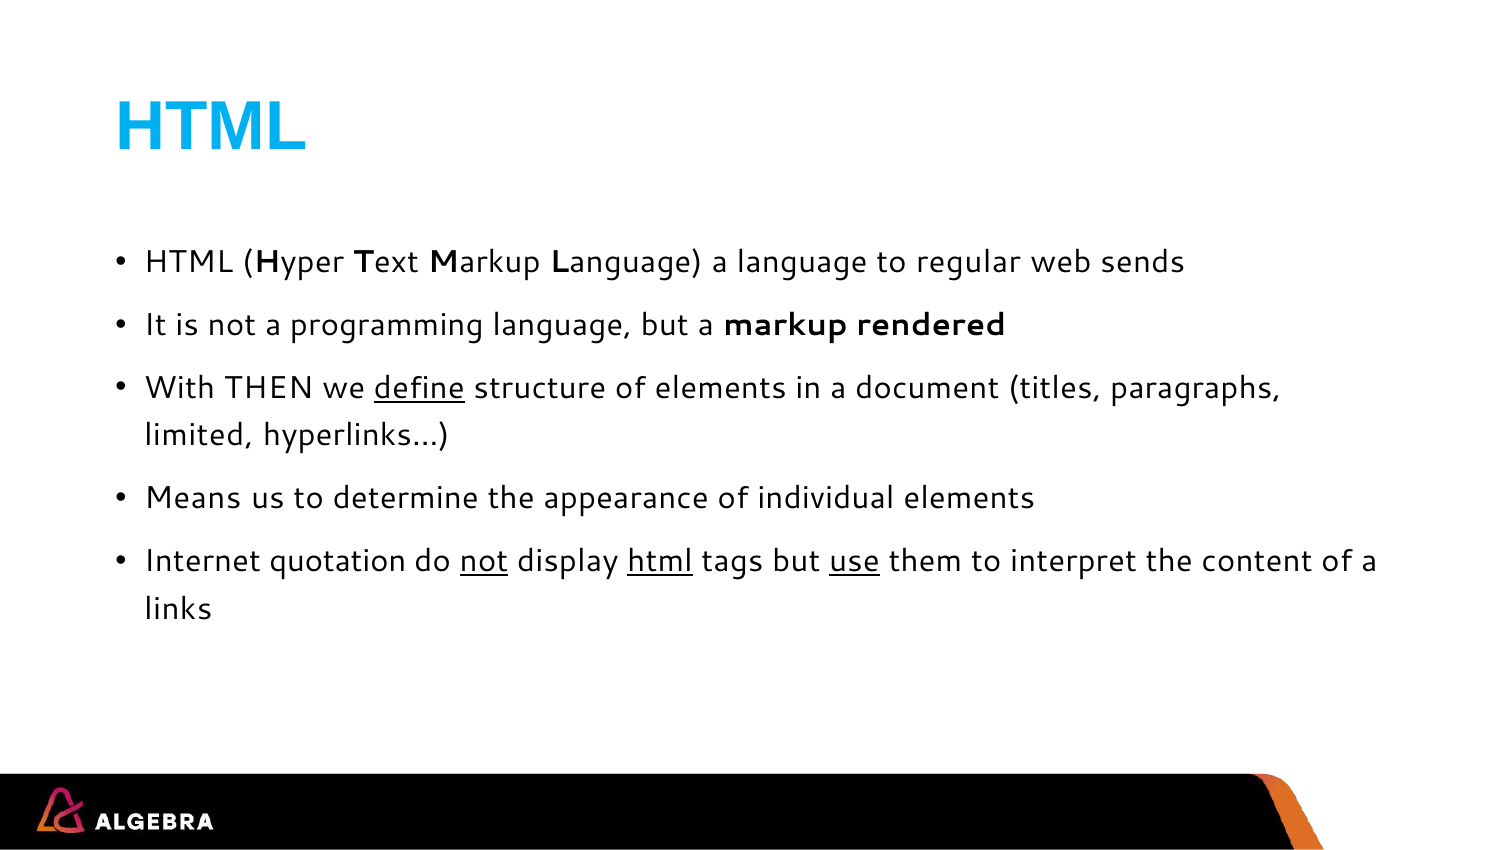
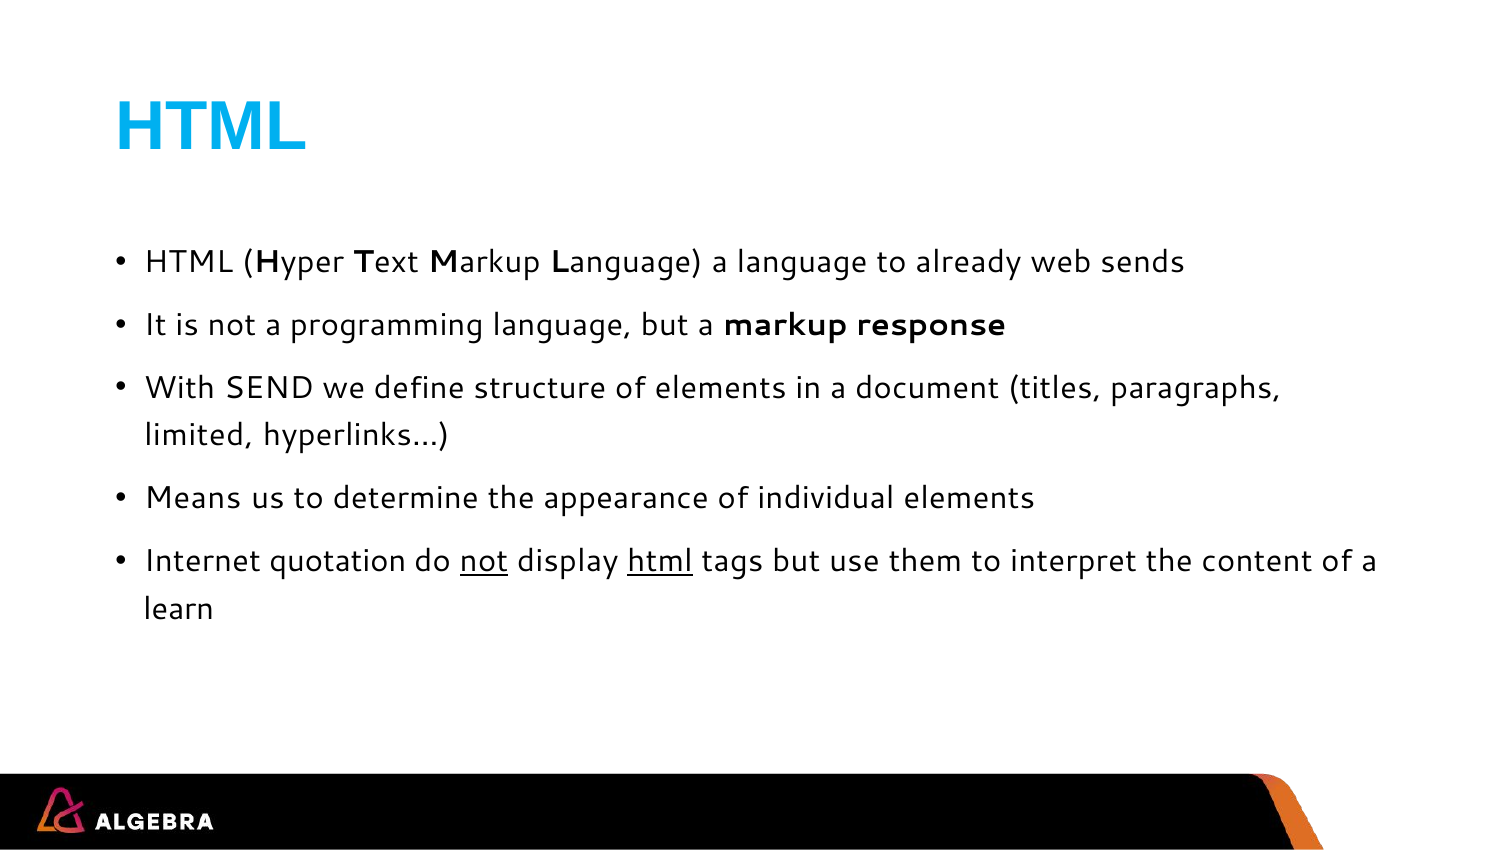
regular: regular -> already (969, 263)
rendered: rendered -> response (931, 326)
THEN: THEN -> SEND (269, 389)
define underline: present -> none (419, 389)
use underline: present -> none (854, 562)
links: links -> learn (179, 609)
